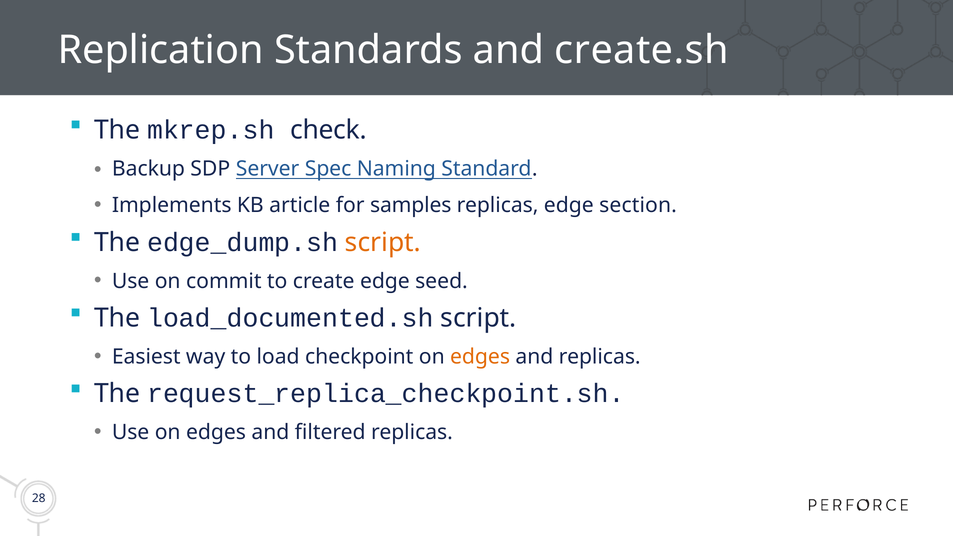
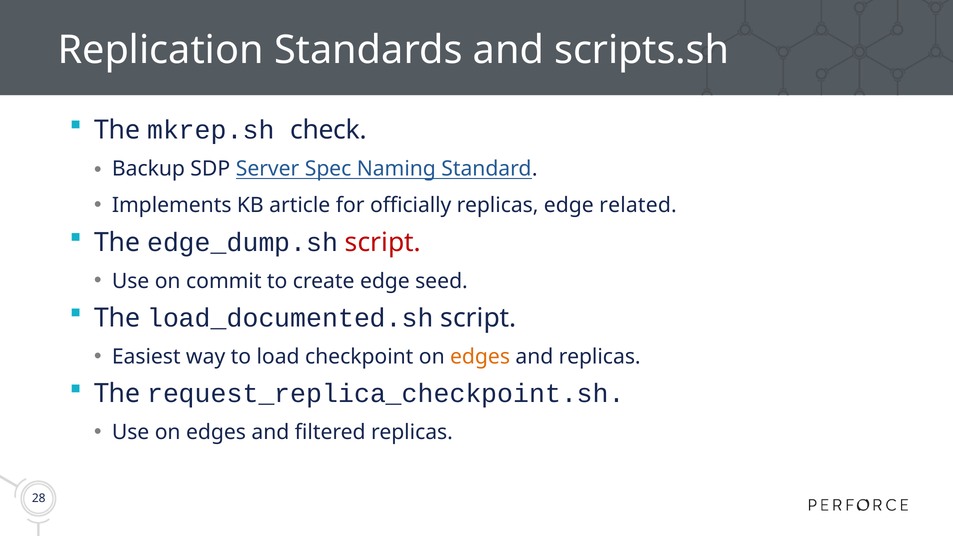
create.sh: create.sh -> scripts.sh (642, 50)
samples: samples -> officially (411, 205)
section: section -> related (638, 205)
script colour: orange -> red (383, 242)
